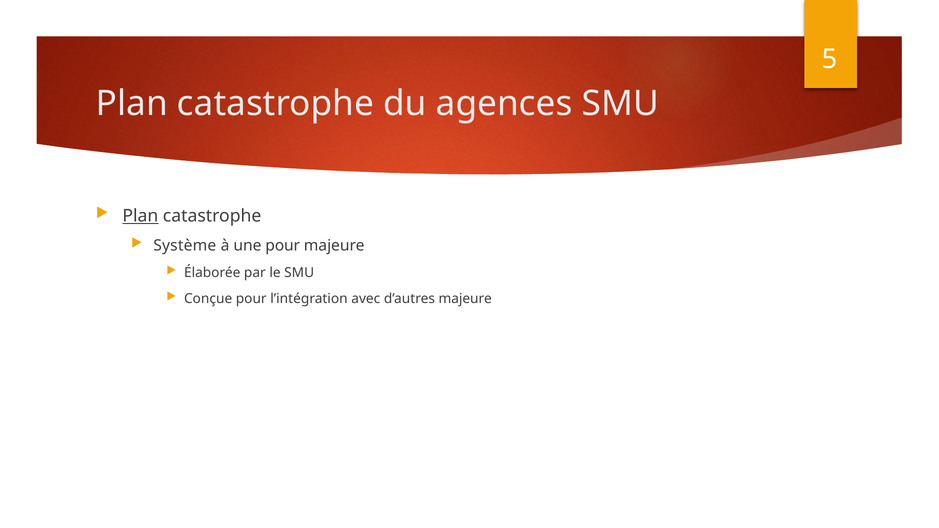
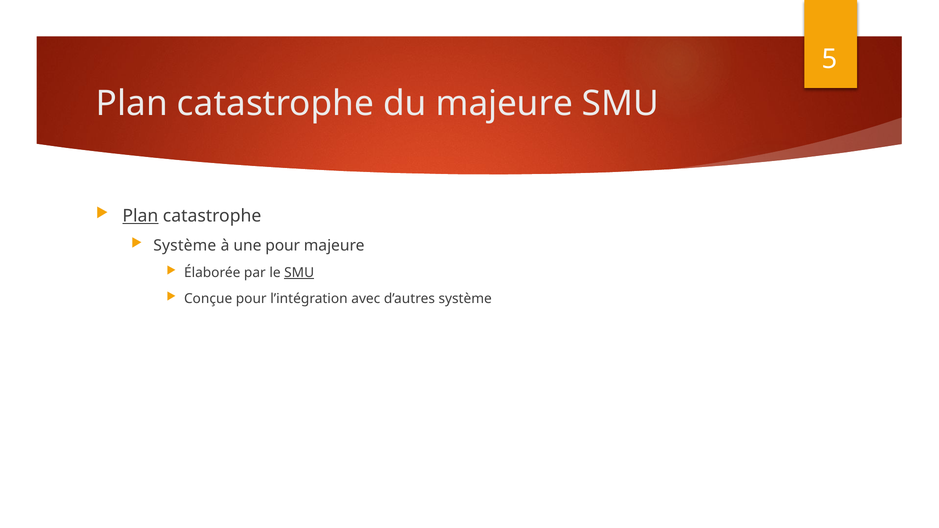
du agences: agences -> majeure (504, 103)
SMU underline: none -> present (299, 273)
d’autres majeure: majeure -> système (465, 299)
